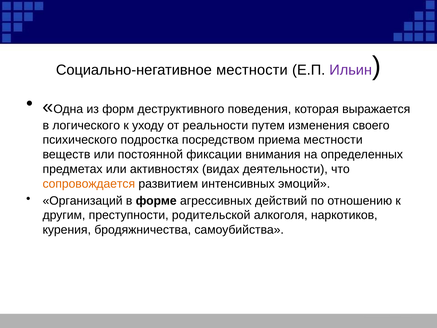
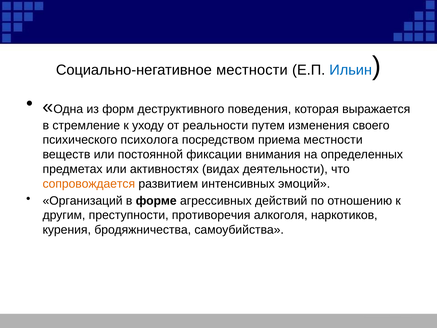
Ильин colour: purple -> blue (351, 70)
логического: логического -> стремление (86, 125)
подростка: подростка -> психолога (149, 140)
родительской: родительской -> противоречия (211, 215)
